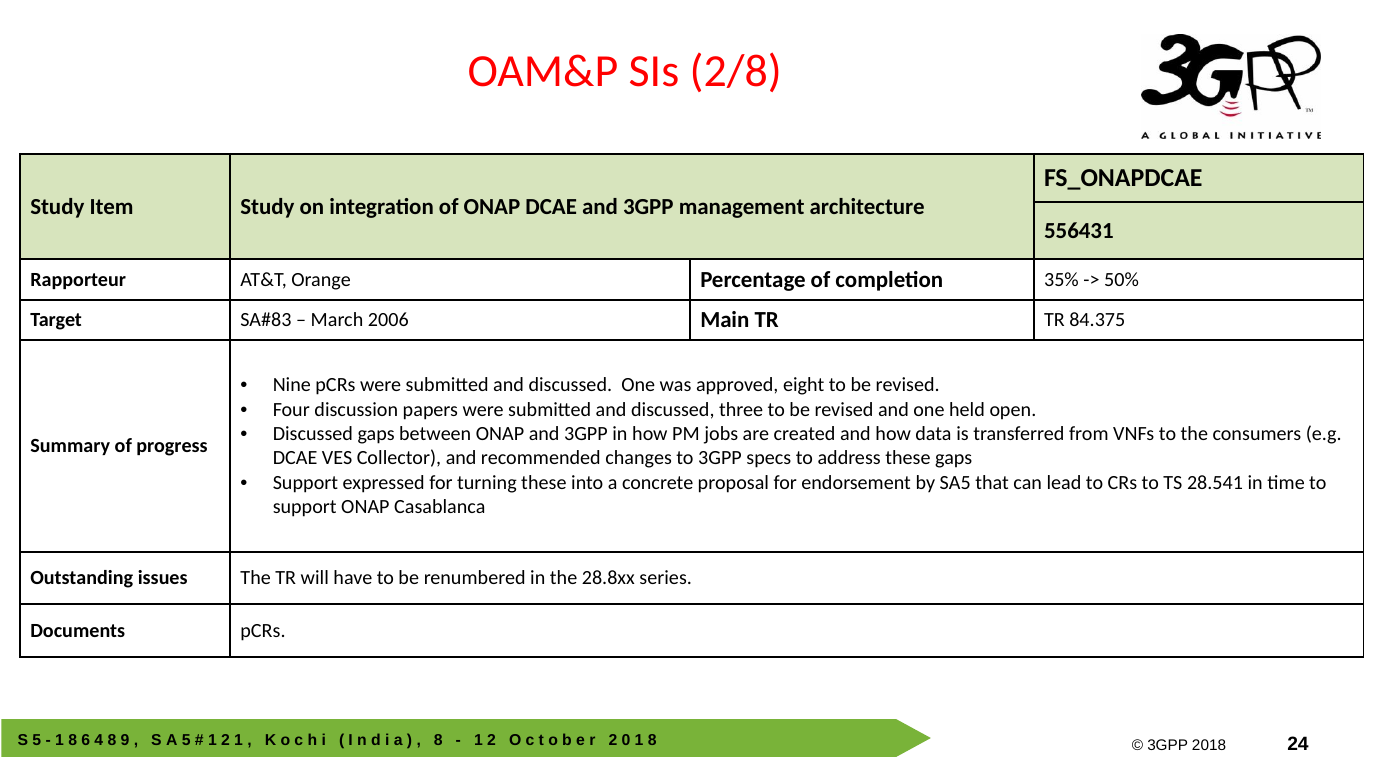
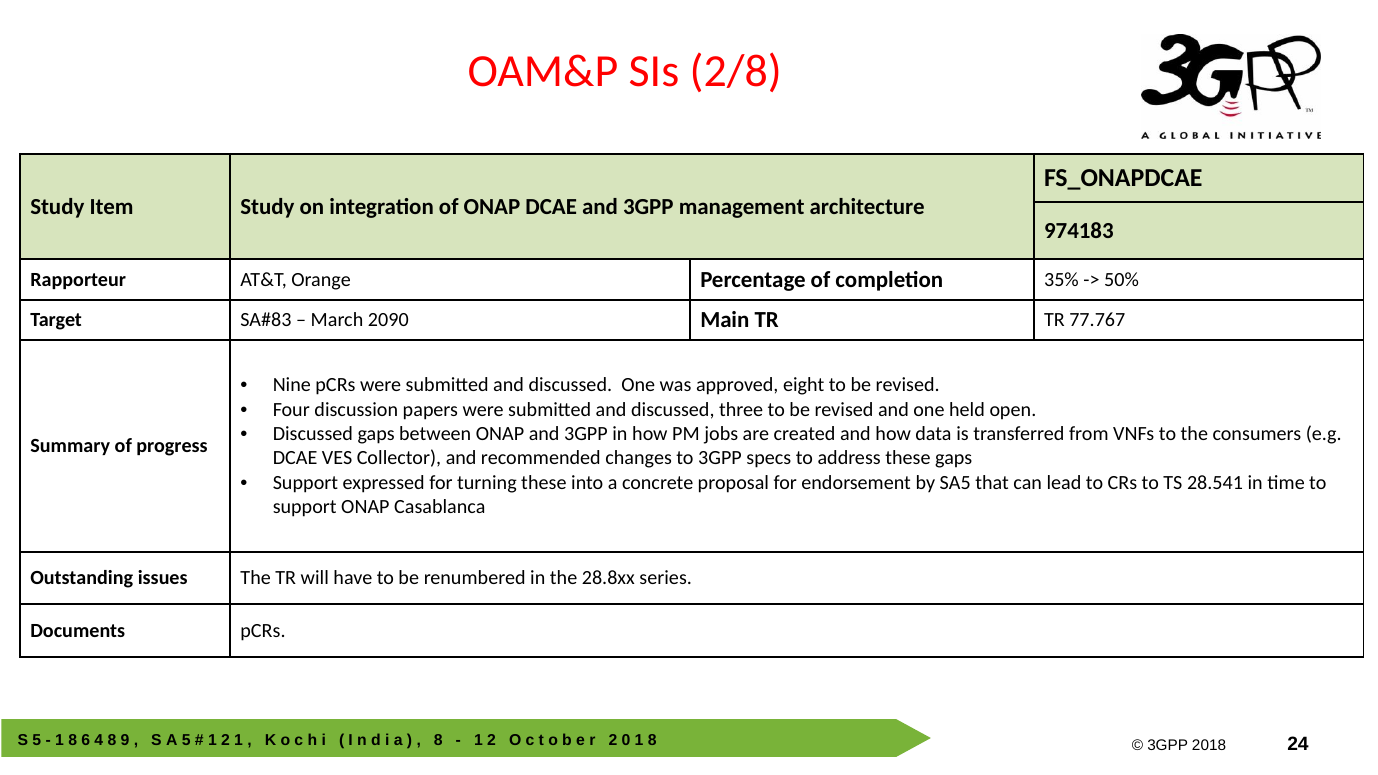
556431: 556431 -> 974183 (1079, 231)
2006: 2006 -> 2090 (388, 320)
84.375: 84.375 -> 77.767 (1097, 320)
